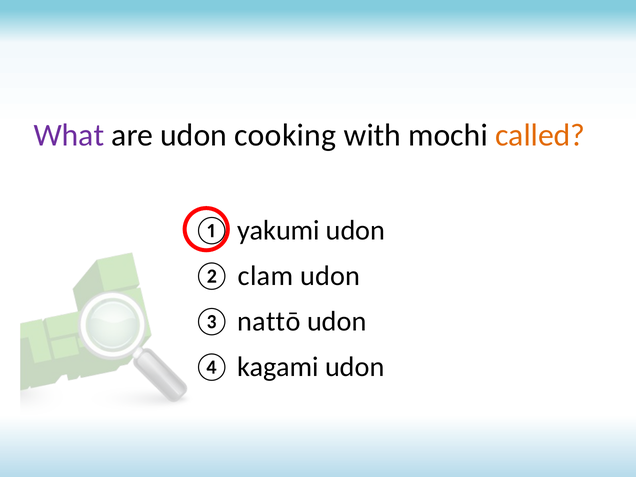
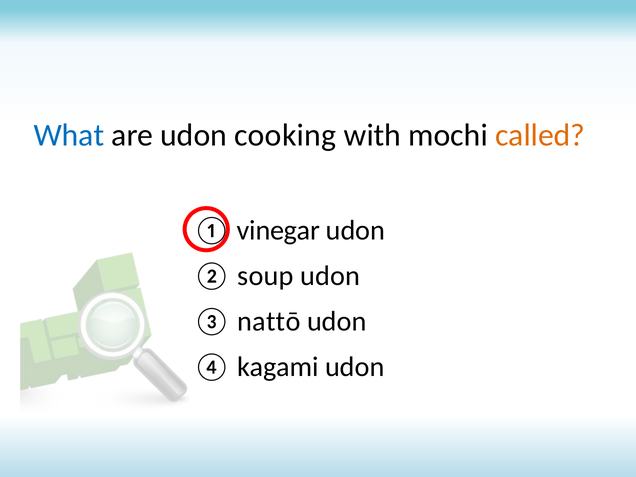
What colour: purple -> blue (69, 135)
yakumi: yakumi -> vinegar (279, 231)
clam: clam -> soup (266, 276)
